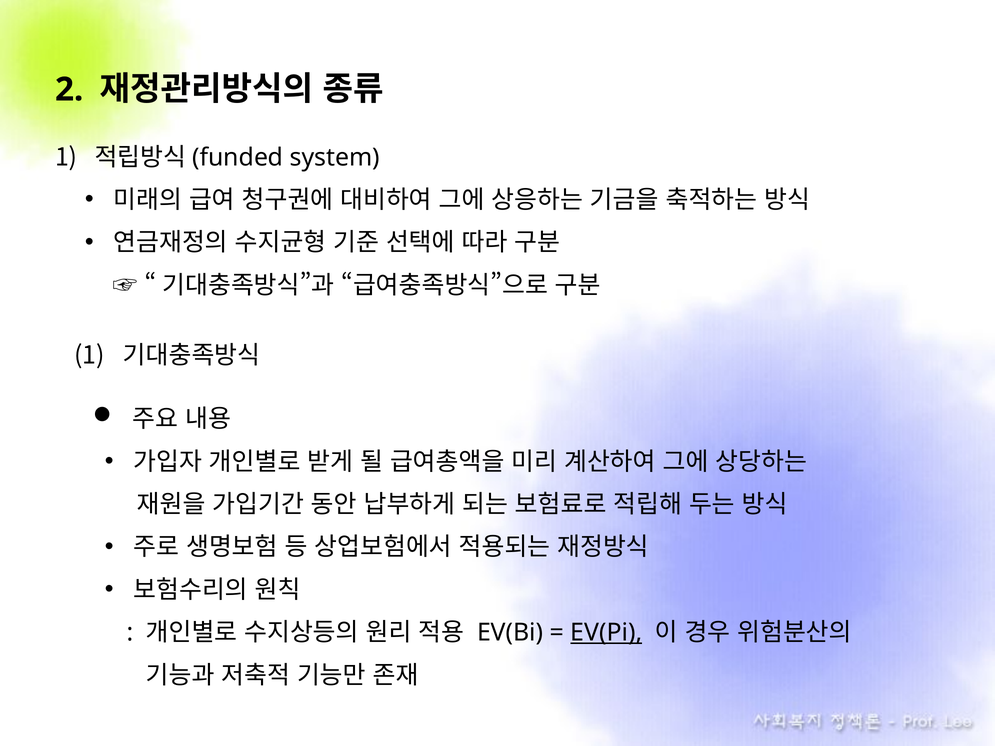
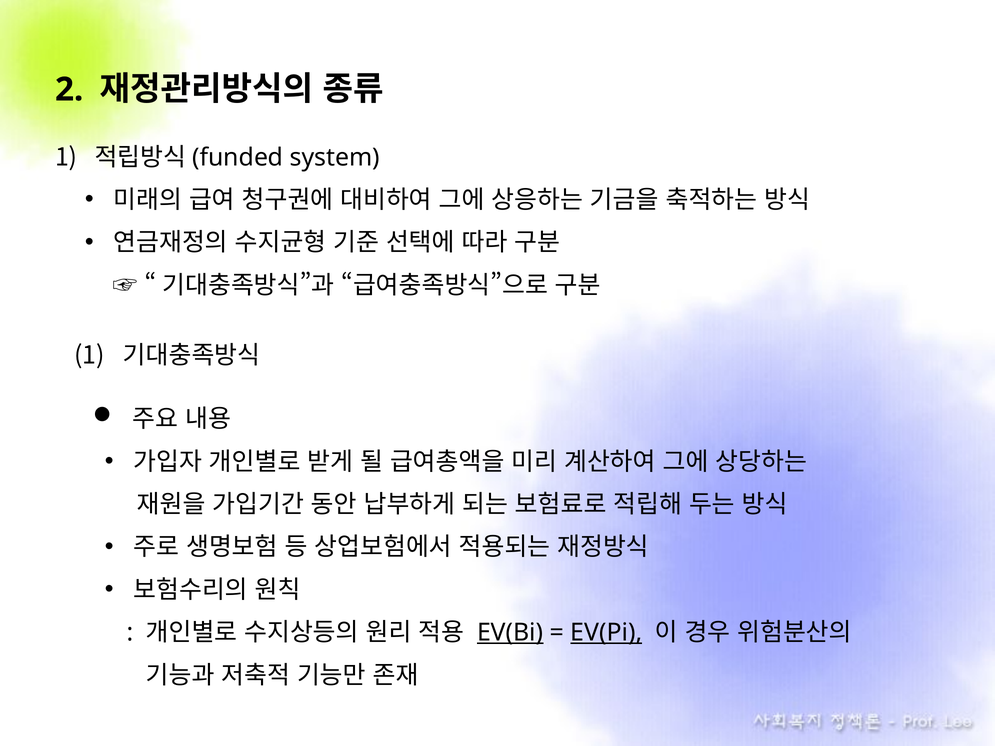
EV(Bi underline: none -> present (510, 633)
